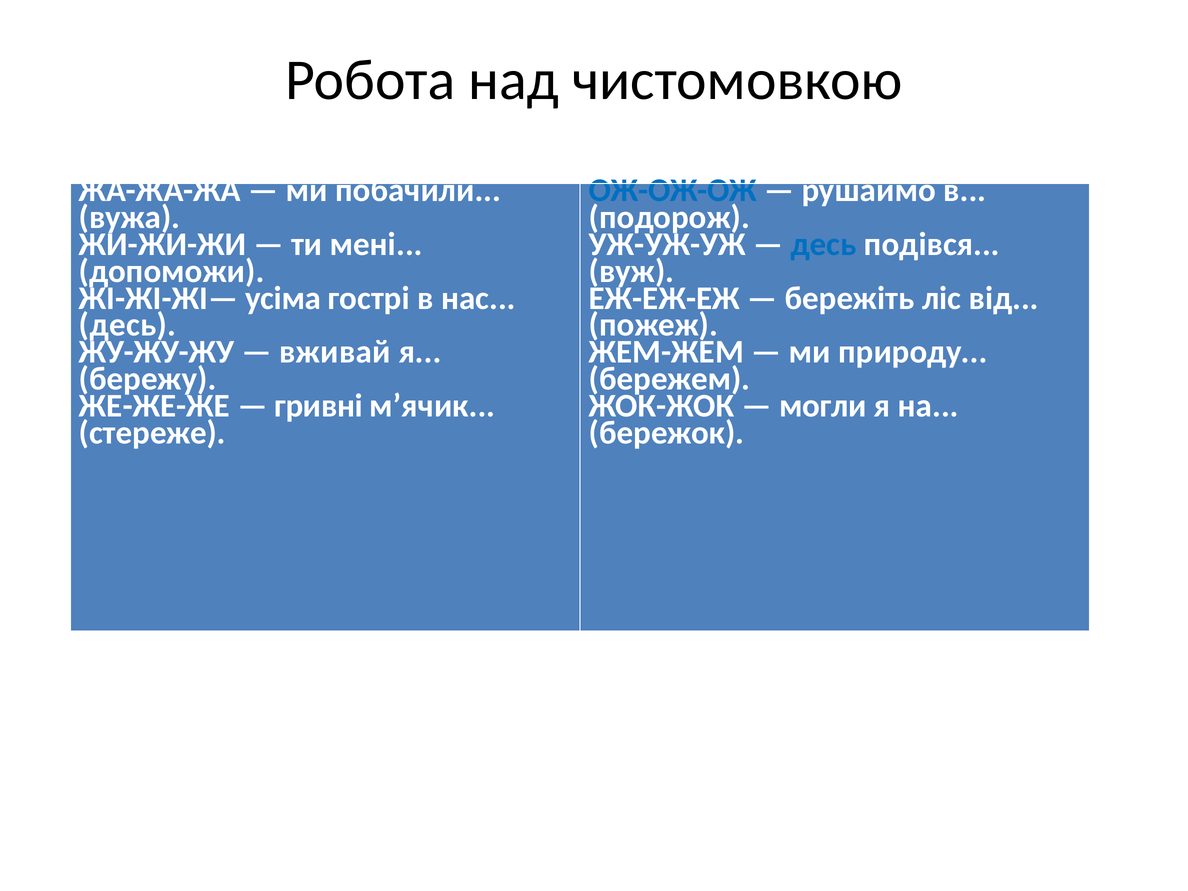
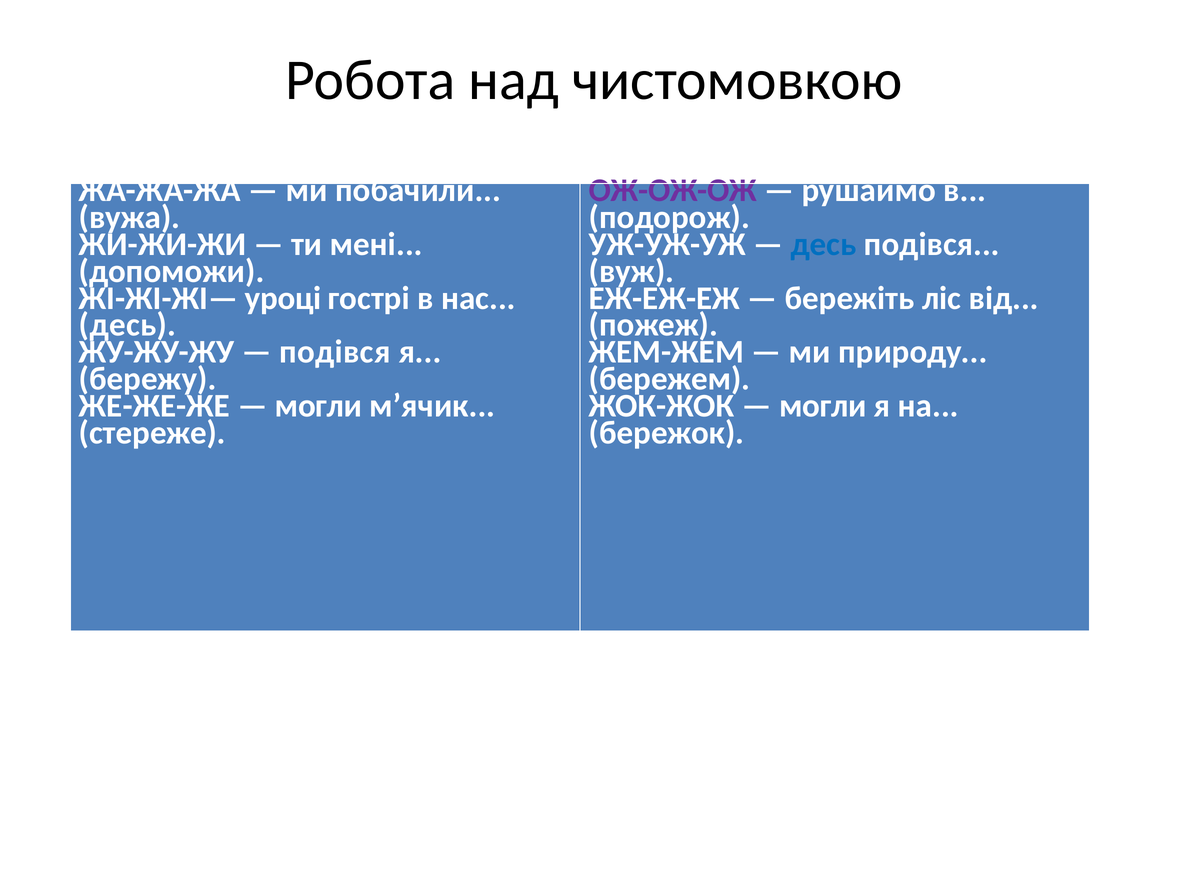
ОЖ-ОЖ-ОЖ colour: blue -> purple (673, 191)
усіма: усіма -> уроці (283, 298)
вживай: вживай -> подівся (335, 352)
гривні: гривні -> могли (319, 406)
